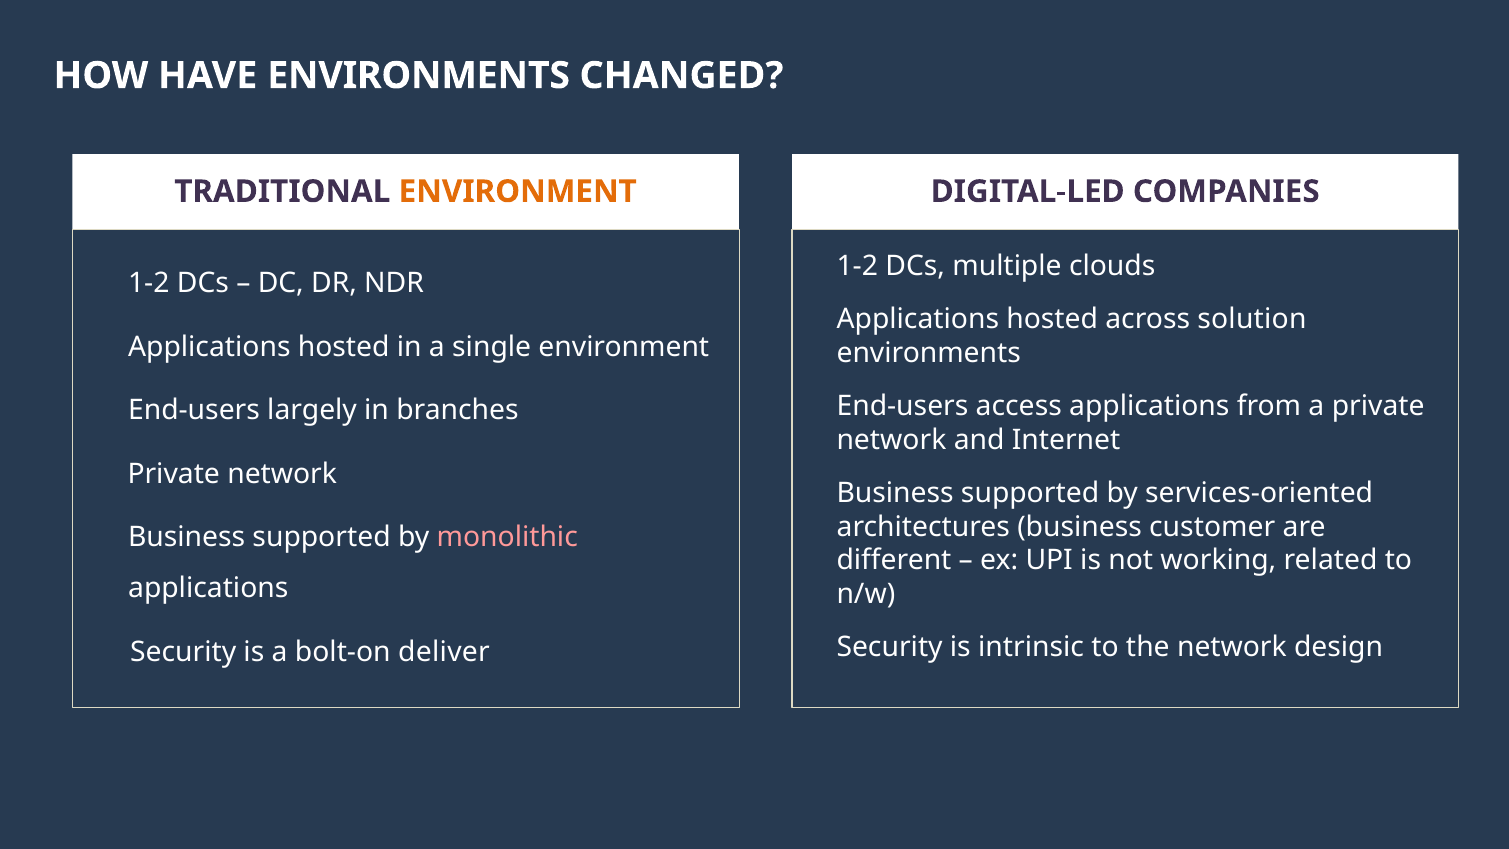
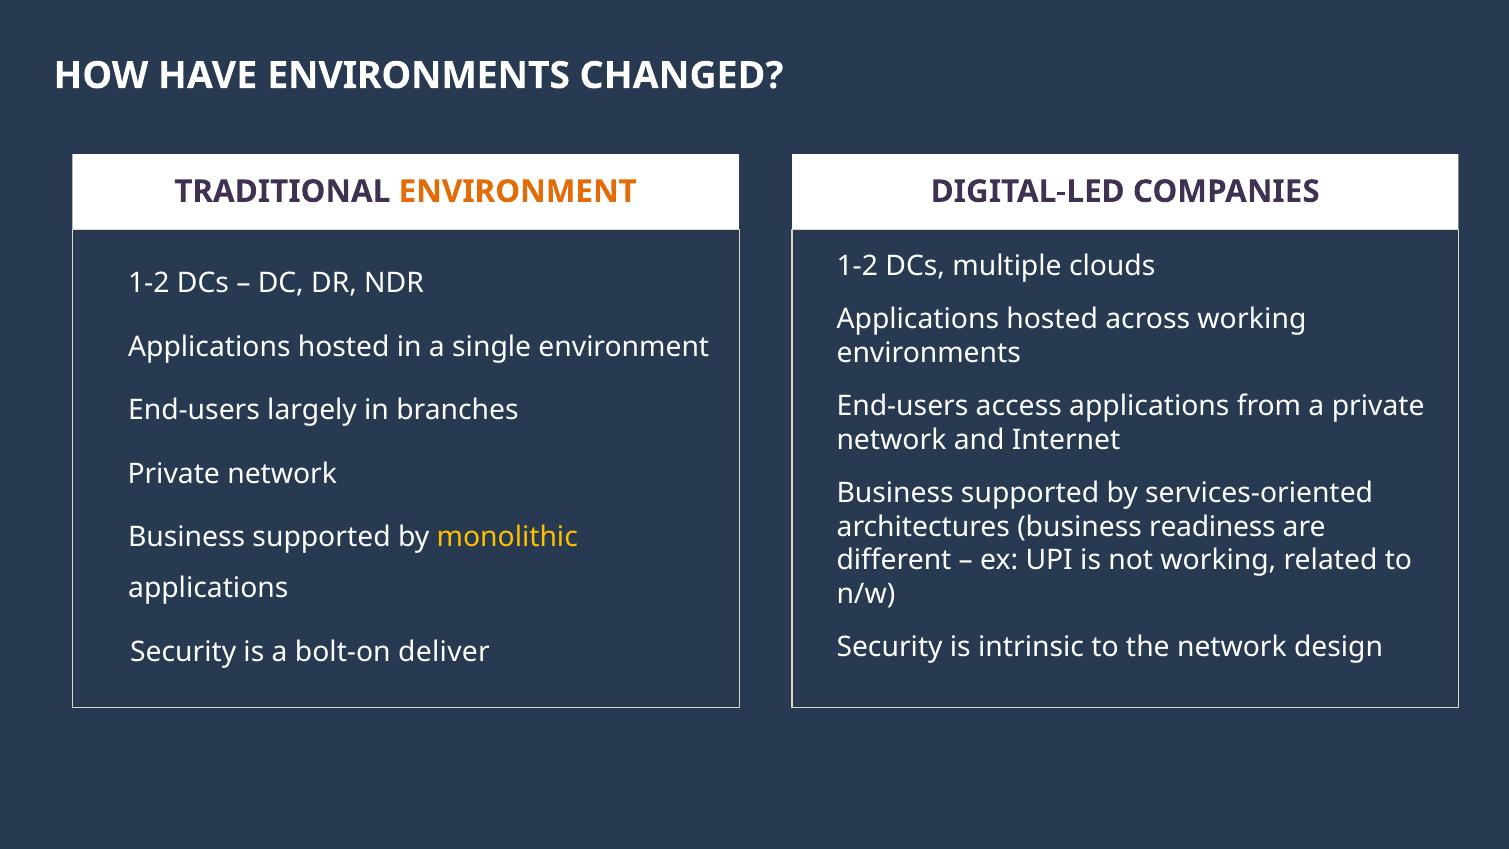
across solution: solution -> working (1252, 319)
customer: customer -> readiness (1212, 527)
monolithic colour: pink -> yellow (507, 537)
